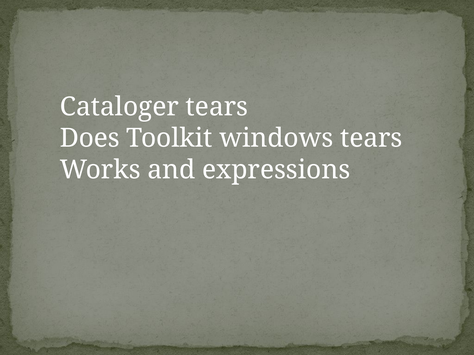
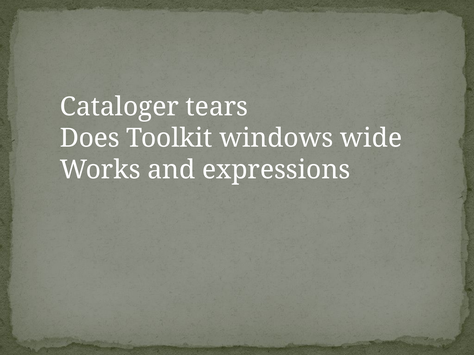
windows tears: tears -> wide (371, 138)
